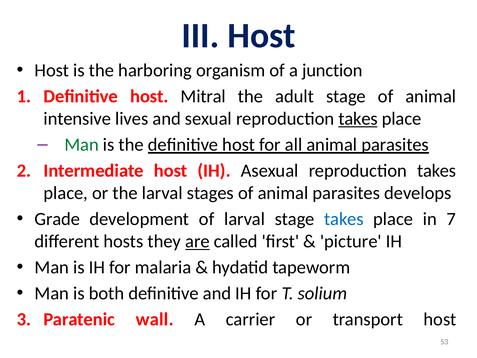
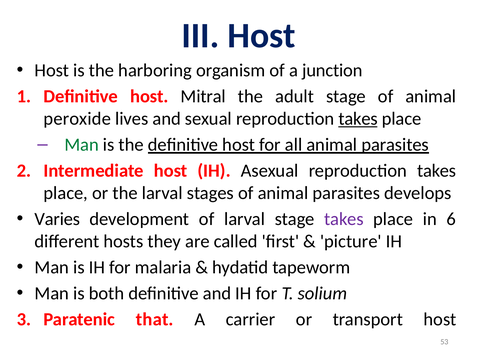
intensive: intensive -> peroxide (77, 119)
Grade: Grade -> Varies (57, 219)
takes colour: blue -> purple (344, 219)
7: 7 -> 6 (451, 219)
are underline: present -> none (197, 241)
wall: wall -> that (155, 319)
